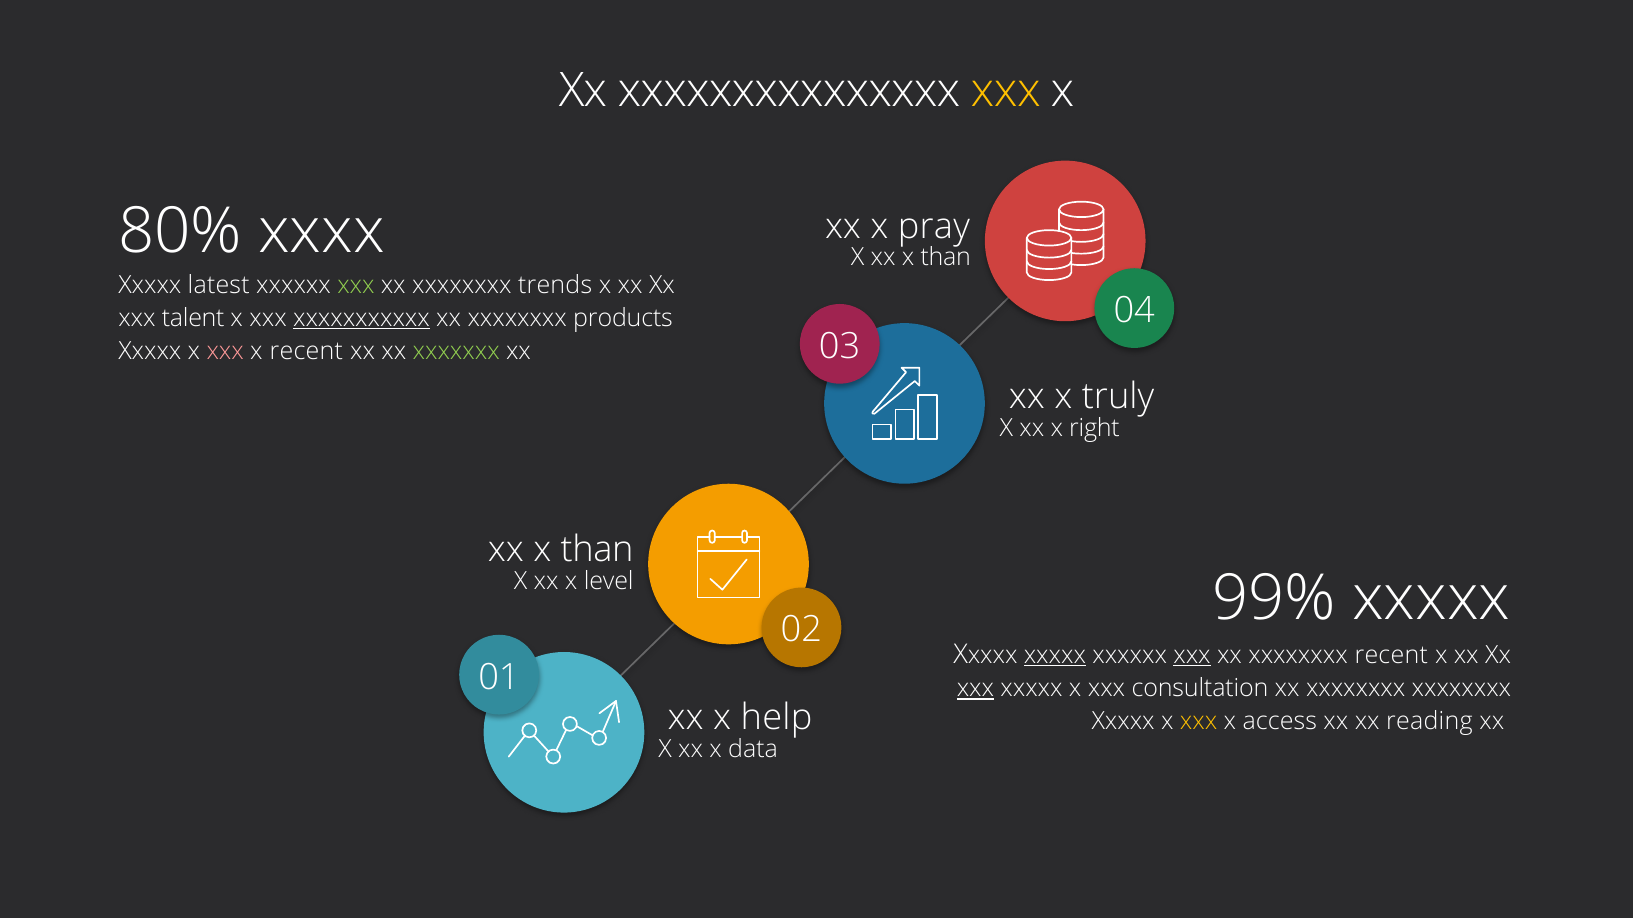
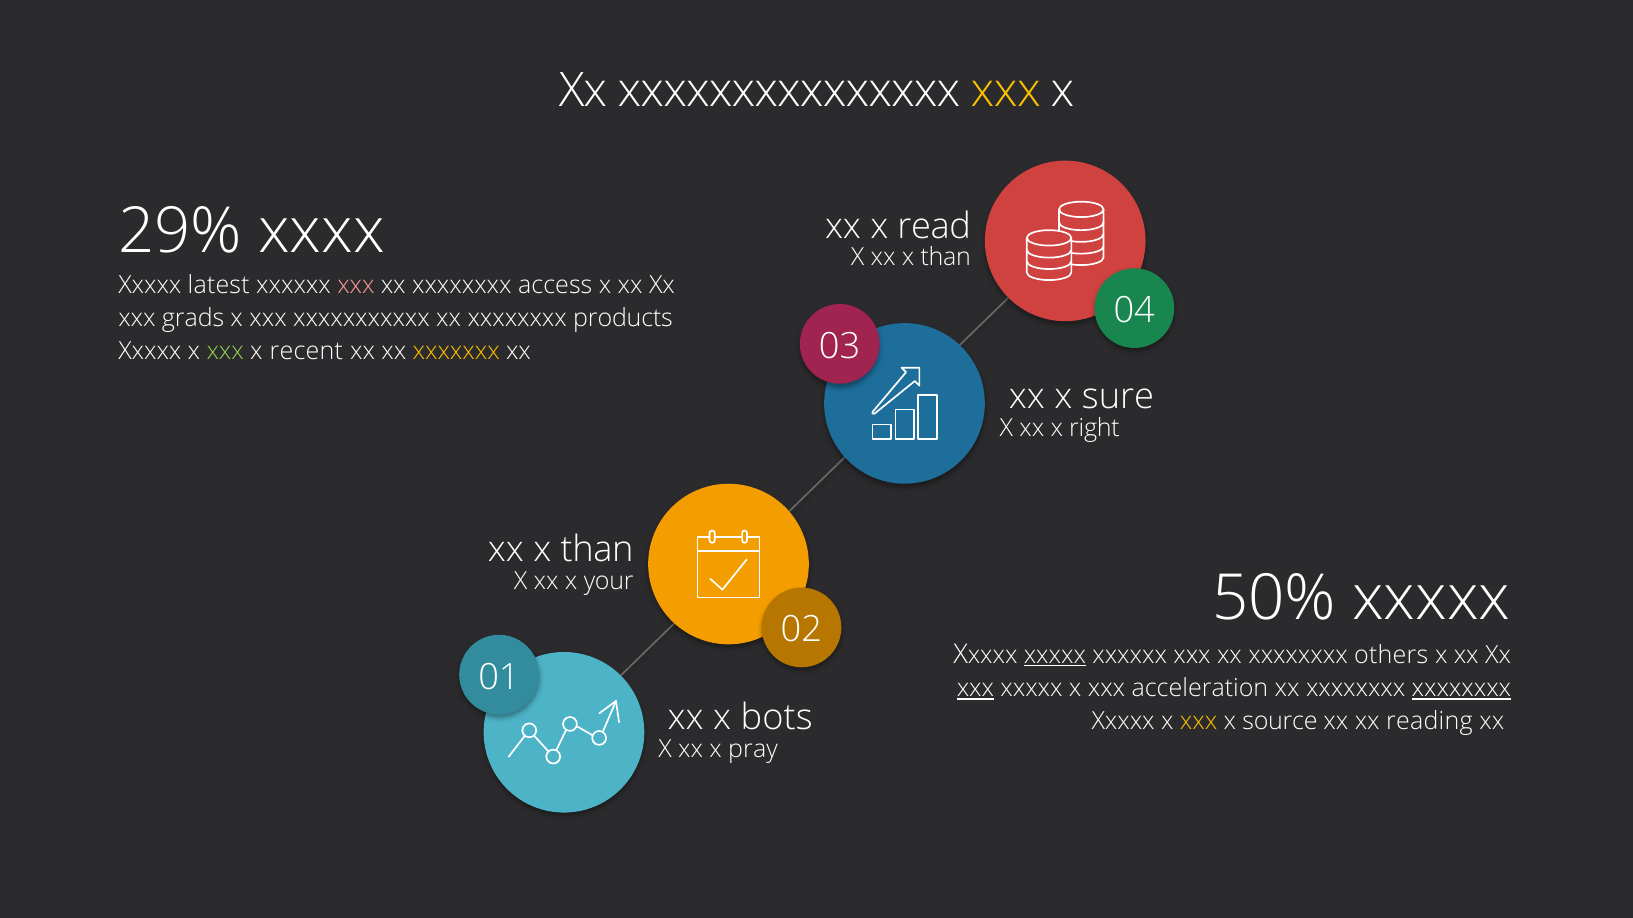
80%: 80% -> 29% (180, 232)
pray: pray -> read (934, 226)
xxx colour: light green -> pink (356, 285)
trends: trends -> access (555, 285)
talent: talent -> grads (193, 318)
xxxxxxxxxxx underline: present -> none (361, 318)
xxx colour: pink -> light green (225, 351)
xxxxxxx colour: light green -> yellow (456, 351)
truly: truly -> sure (1118, 397)
level: level -> your (609, 581)
99%: 99% -> 50% (1274, 599)
xxx underline: present -> none (1192, 655)
xxxxxxxx recent: recent -> others (1391, 655)
consultation: consultation -> acceleration (1200, 689)
xxxxxxxx underline: none -> present (1461, 689)
help: help -> bots (777, 718)
access: access -> source (1280, 721)
data: data -> pray (753, 749)
